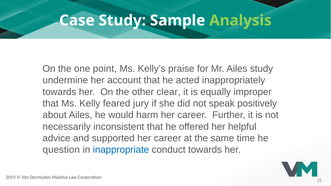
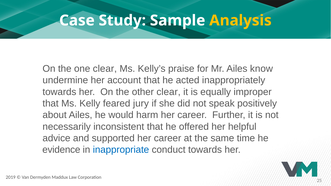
Analysis colour: light green -> yellow (240, 20)
one point: point -> clear (105, 69)
Ailes study: study -> know (261, 69)
question: question -> evidence (61, 150)
